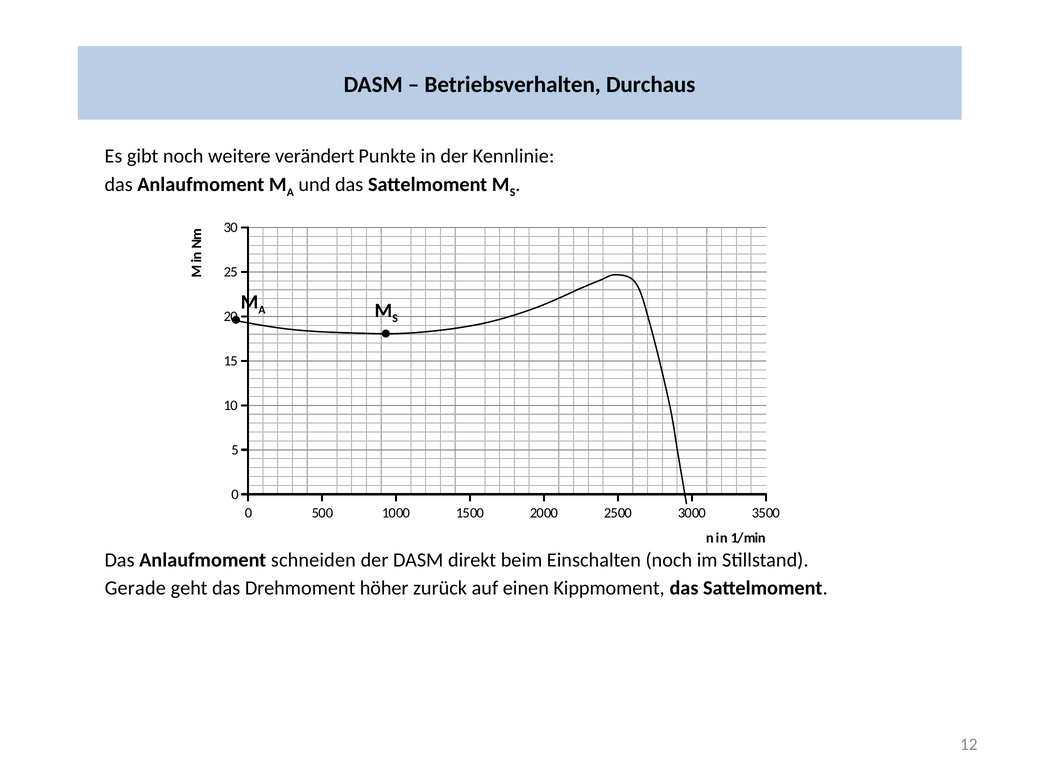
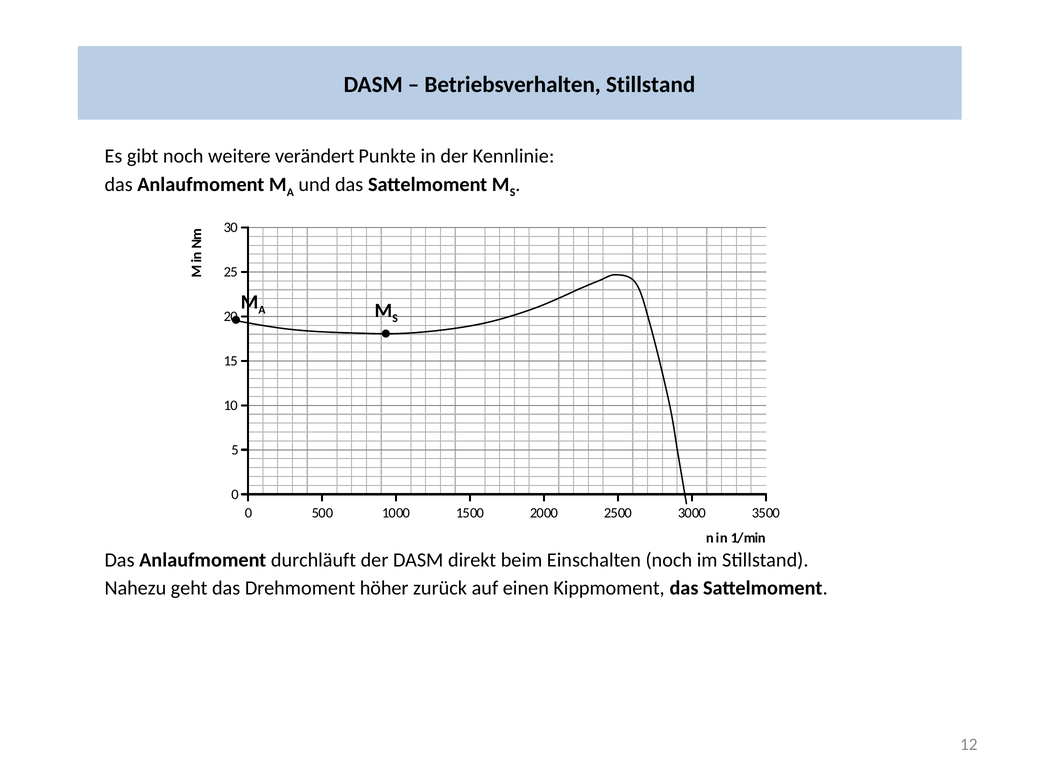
Betriebsverhalten Durchaus: Durchaus -> Stillstand (651, 84)
schneiden: schneiden -> durchläuft (313, 560)
Gerade: Gerade -> Nahezu (135, 588)
